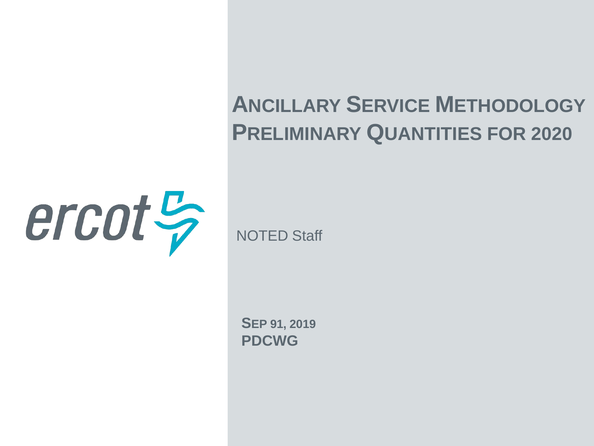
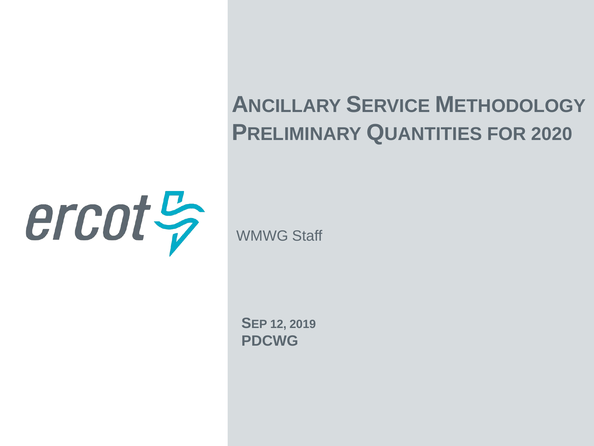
NOTED: NOTED -> WMWG (262, 236)
91: 91 -> 12 (278, 324)
